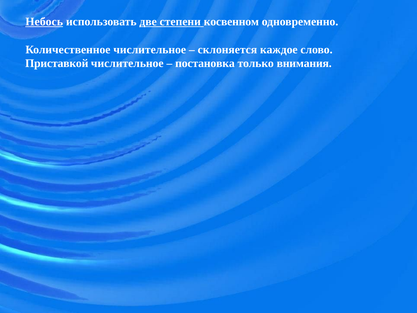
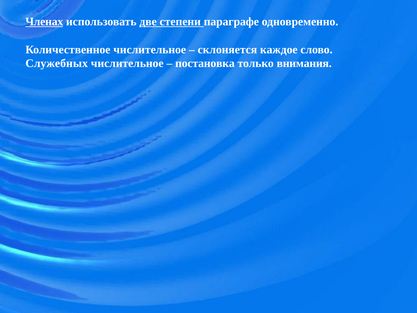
Небось: Небось -> Членах (44, 22)
косвенном: косвенном -> параграфе (231, 22)
Приставкой: Приставкой -> Служебных (57, 63)
